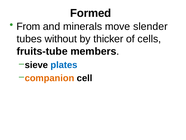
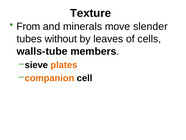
Formed: Formed -> Texture (91, 13)
thicker: thicker -> leaves (108, 39)
fruits-tube: fruits-tube -> walls-tube (42, 51)
plates colour: blue -> orange (64, 65)
